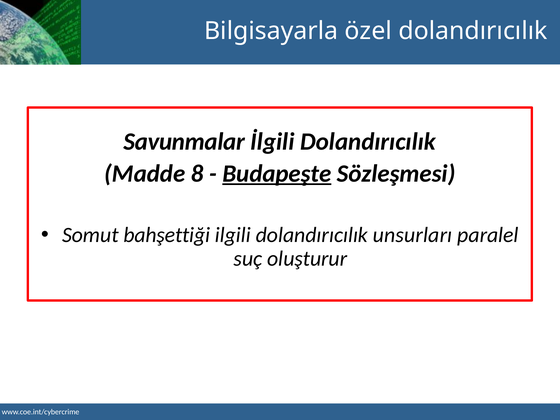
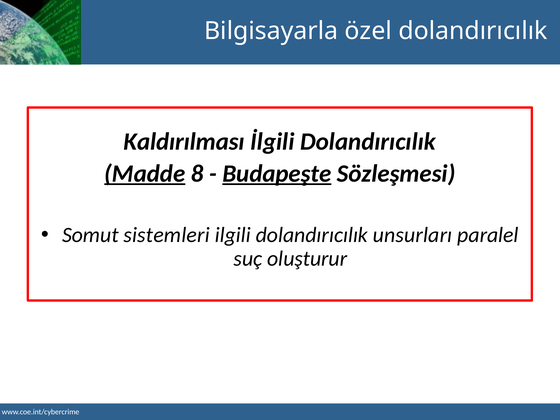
Savunmalar: Savunmalar -> Kaldırılması (184, 142)
Madde underline: none -> present (145, 173)
bahşettiği: bahşettiği -> sistemleri (167, 235)
